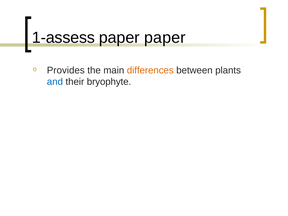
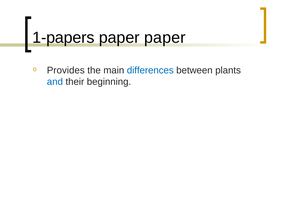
1-assess: 1-assess -> 1-papers (63, 38)
differences colour: orange -> blue (150, 70)
bryophyte: bryophyte -> beginning (109, 82)
